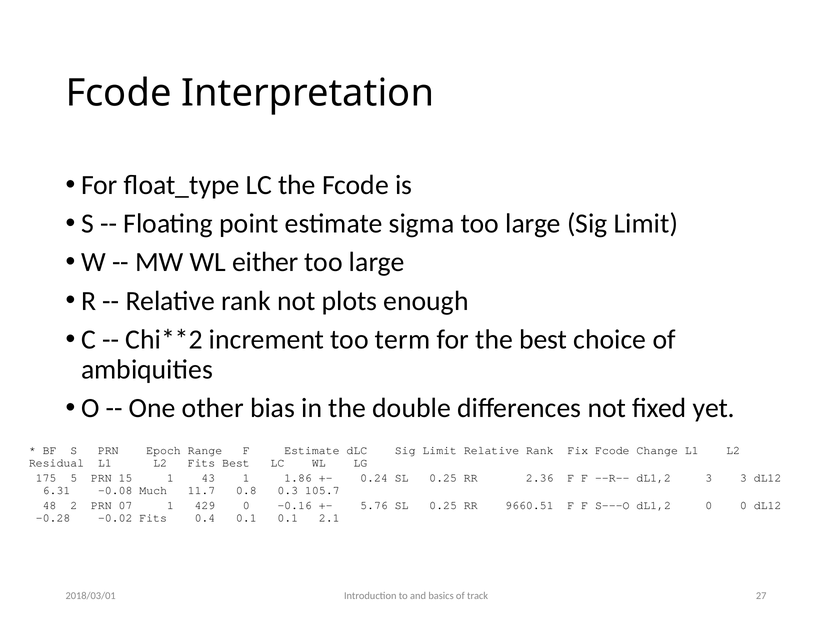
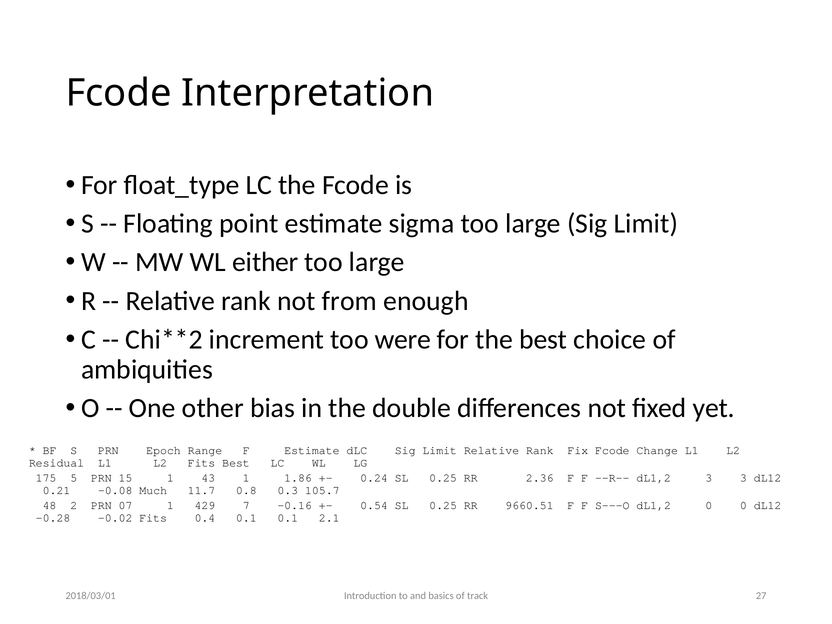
plots: plots -> from (349, 301)
term: term -> were (403, 340)
6.31: 6.31 -> 0.21 (57, 490)
429 0: 0 -> 7 (246, 505)
5.76: 5.76 -> 0.54 (374, 505)
